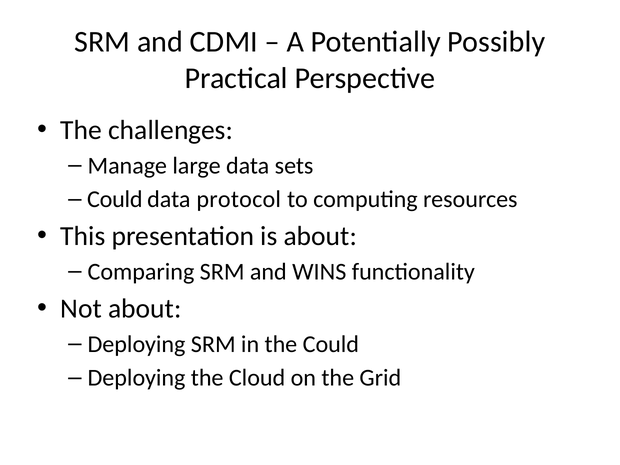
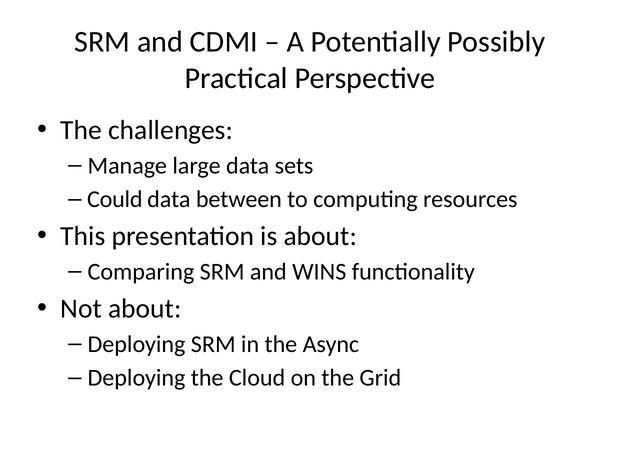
protocol: protocol -> between (239, 199)
the Could: Could -> Async (331, 344)
